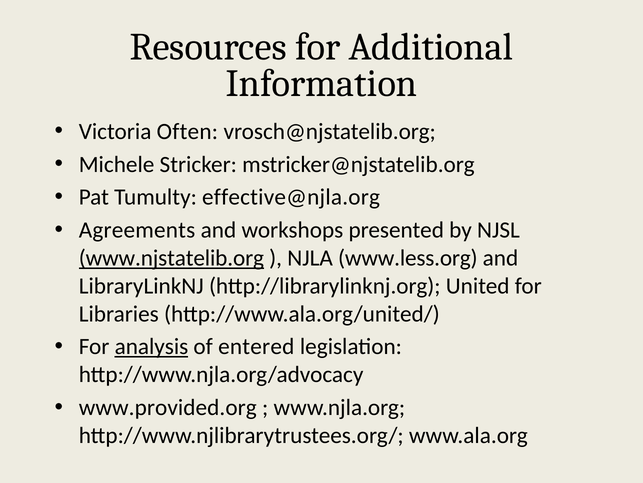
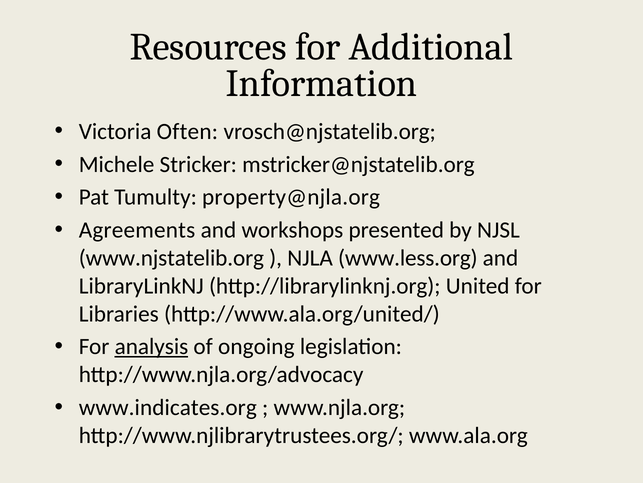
effective@njla.org: effective@njla.org -> property@njla.org (291, 197)
www.njstatelib.org underline: present -> none (171, 258)
entered: entered -> ongoing (256, 346)
www.provided.org: www.provided.org -> www.indicates.org (168, 407)
